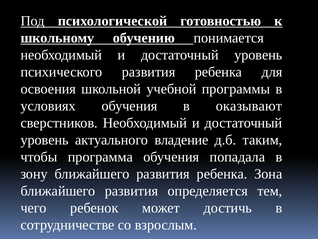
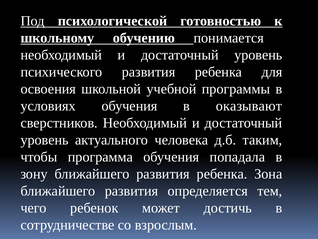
владение: владение -> человека (181, 140)
